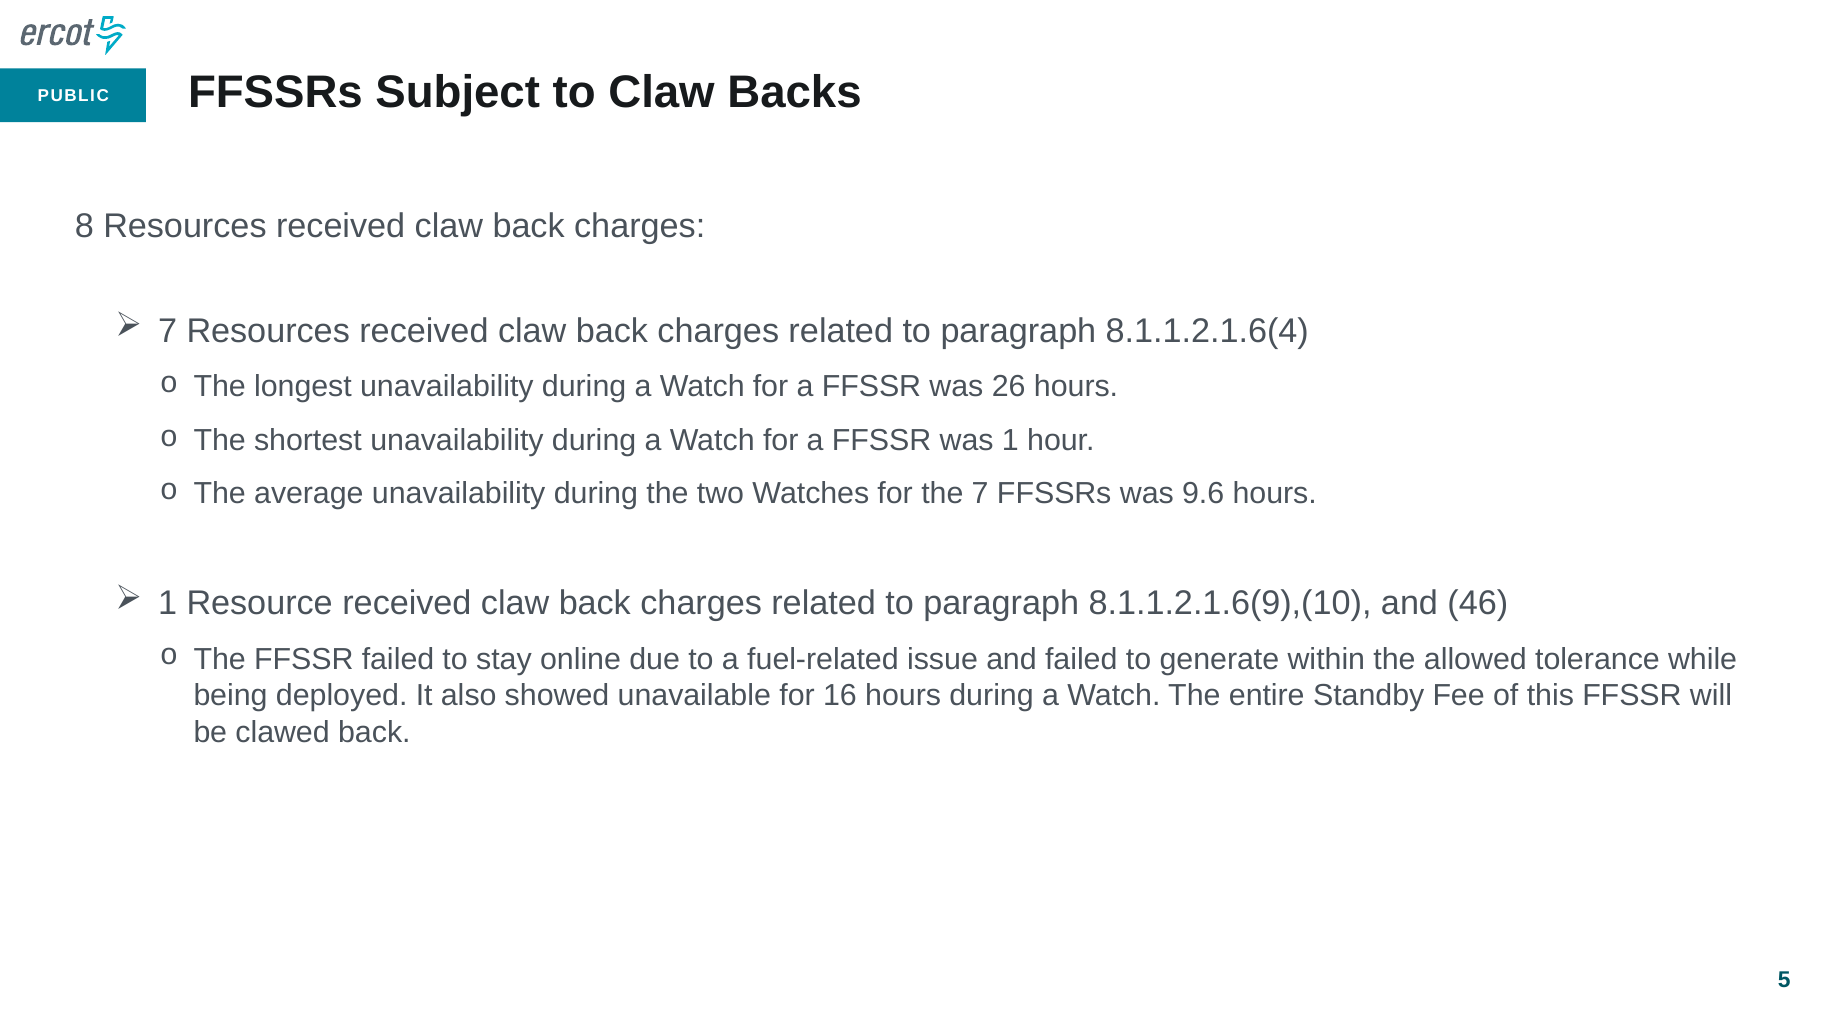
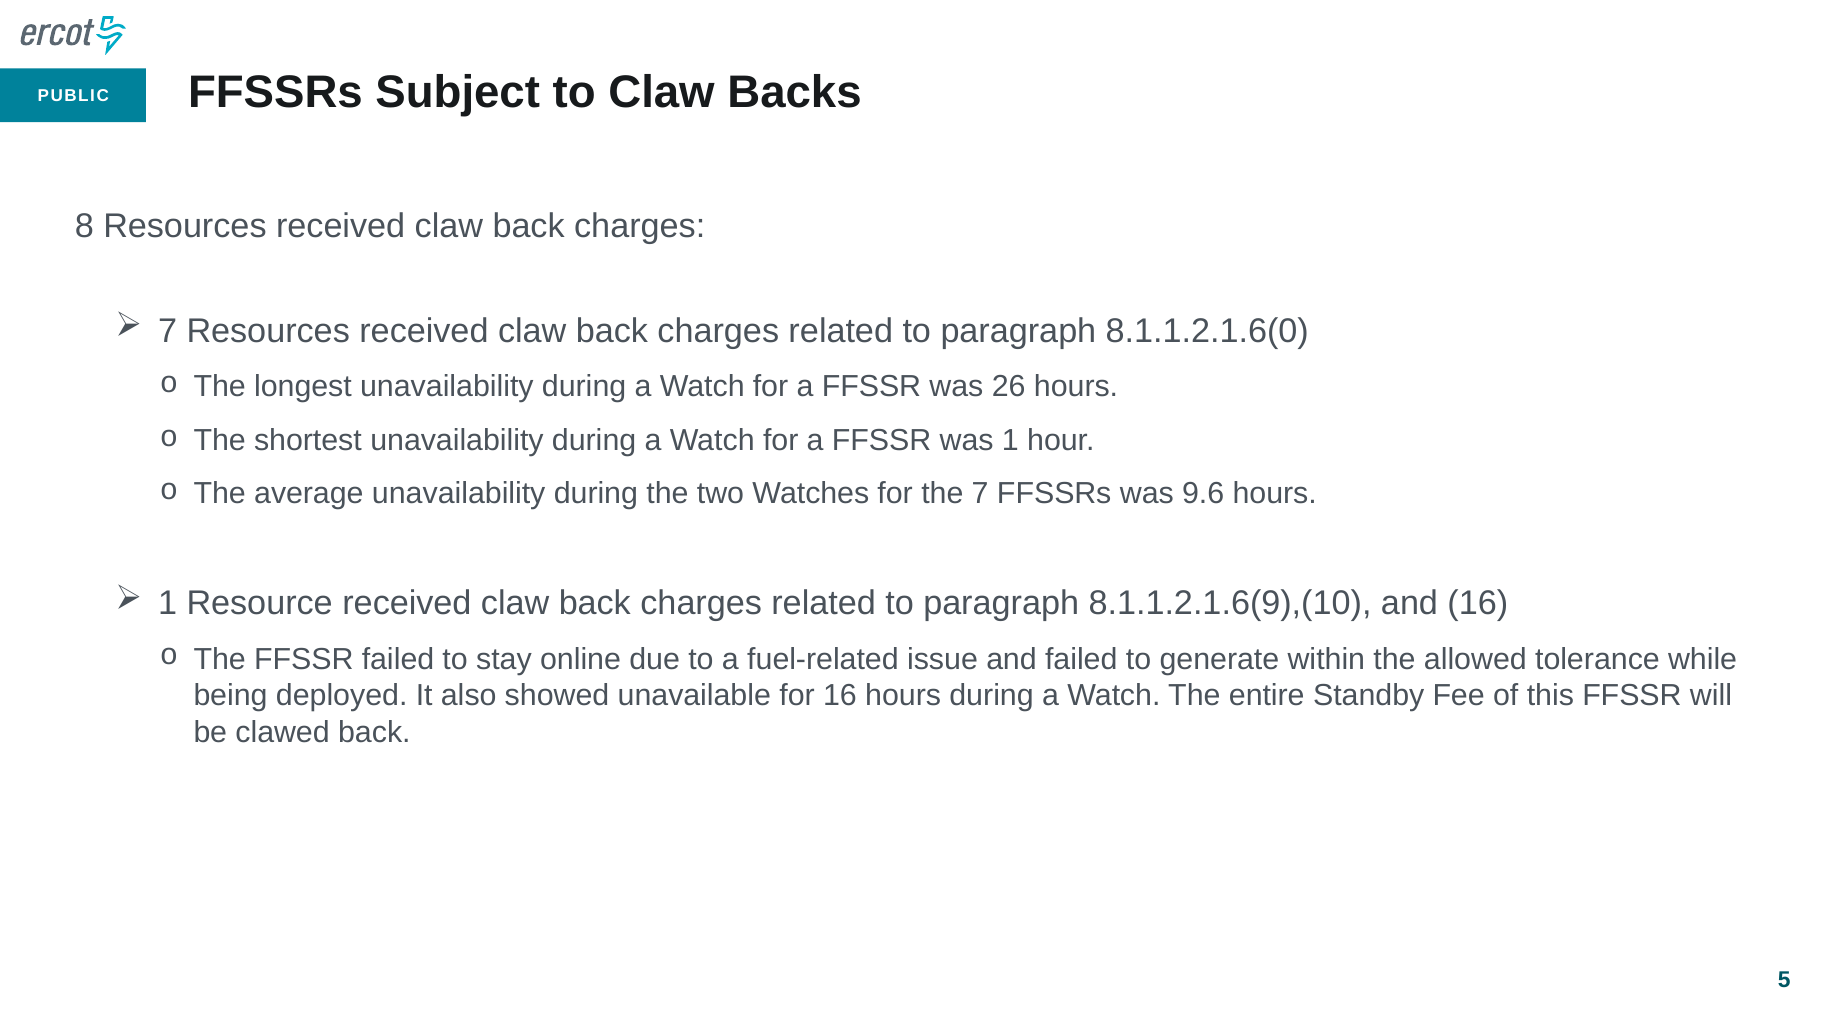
8.1.1.2.1.6(4: 8.1.1.2.1.6(4 -> 8.1.1.2.1.6(0 (1207, 331)
and 46: 46 -> 16 (1478, 603)
